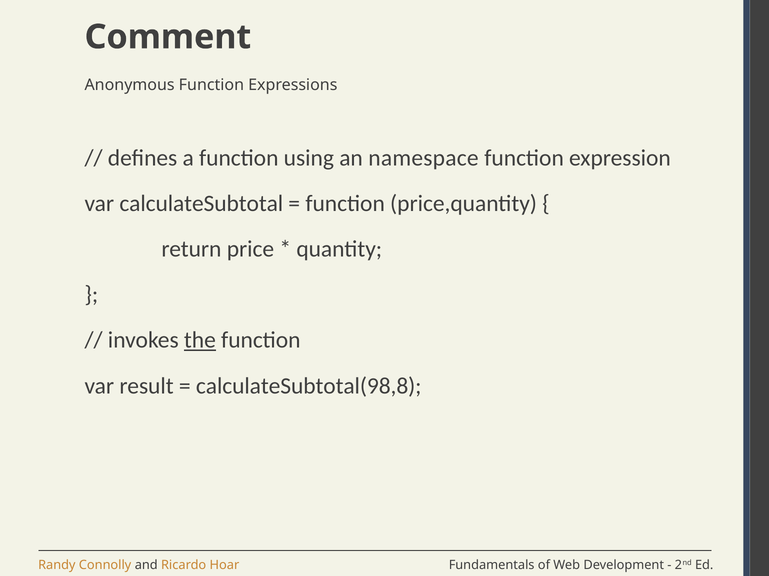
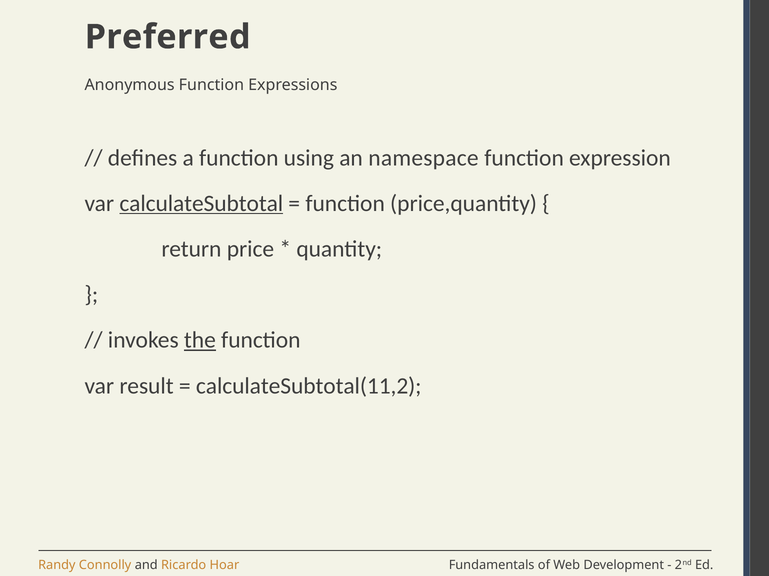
Comment: Comment -> Preferred (168, 37)
calculateSubtotal underline: none -> present (201, 204)
calculateSubtotal(98,8: calculateSubtotal(98,8 -> calculateSubtotal(11,2 (309, 386)
